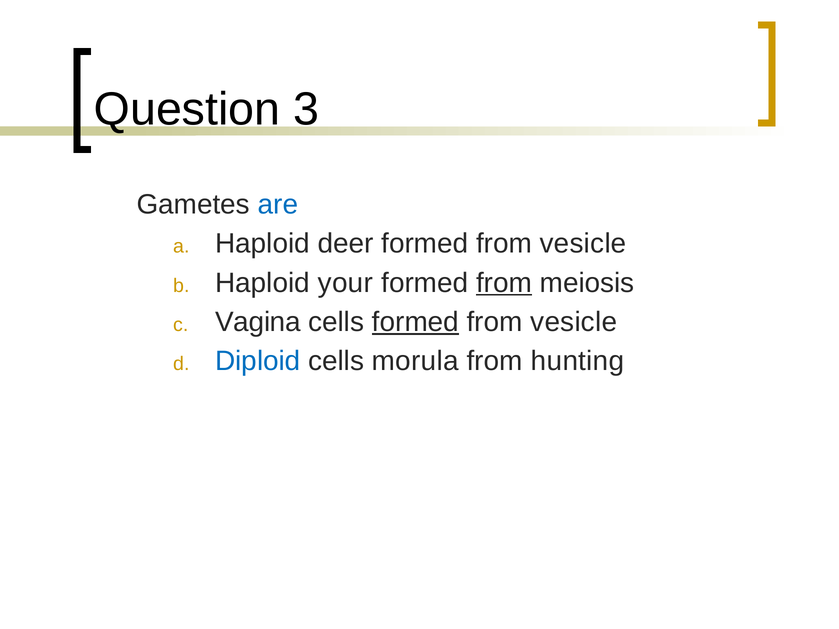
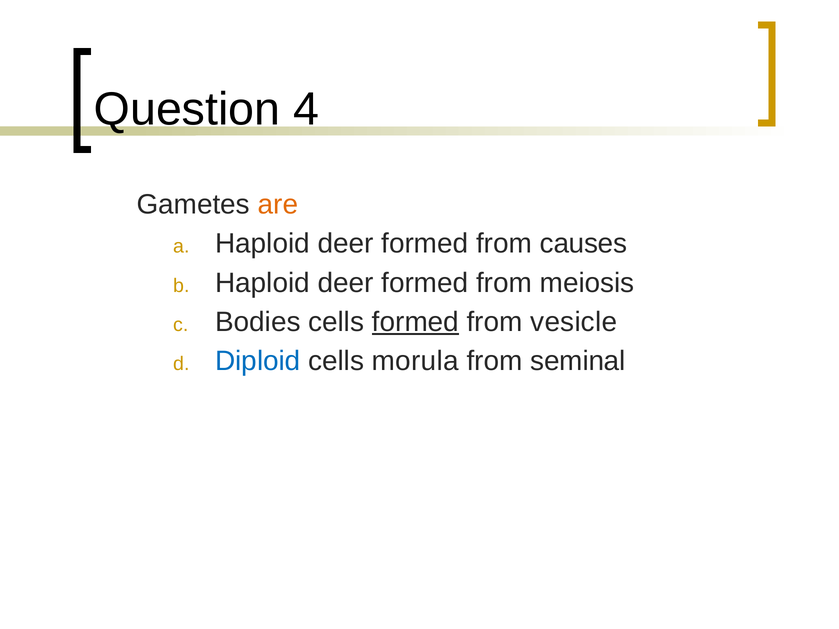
3: 3 -> 4 (306, 110)
are colour: blue -> orange (278, 205)
vesicle: vesicle -> causes (583, 244)
your: your -> deer (346, 283)
from underline: present -> none (504, 283)
Vagina: Vagina -> Bodies (258, 322)
hunting: hunting -> seminal (578, 361)
